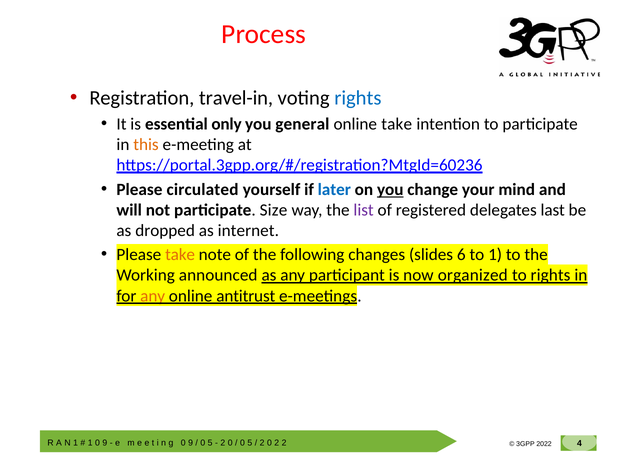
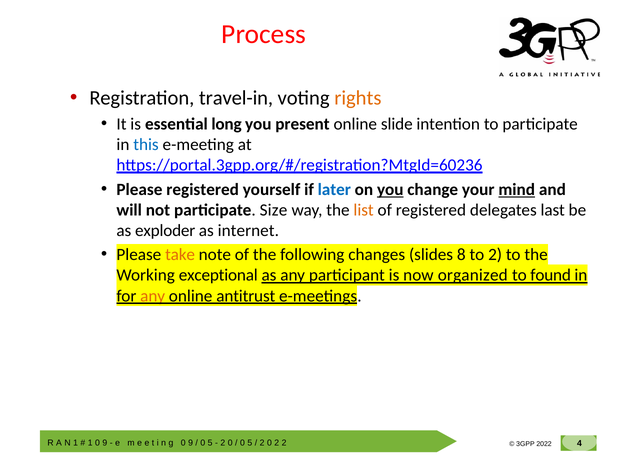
rights colour: blue -> orange (358, 98)
only: only -> long (227, 124)
general: general -> present (302, 124)
online take: take -> slide (397, 124)
this colour: orange -> blue (146, 145)
Please circulated: circulated -> registered (203, 190)
mind underline: none -> present (517, 190)
list colour: purple -> orange (364, 210)
dropped: dropped -> exploder (165, 231)
6: 6 -> 8 (461, 255)
to 1: 1 -> 2 (495, 255)
announced: announced -> exceptional (218, 276)
to rights: rights -> found (551, 276)
